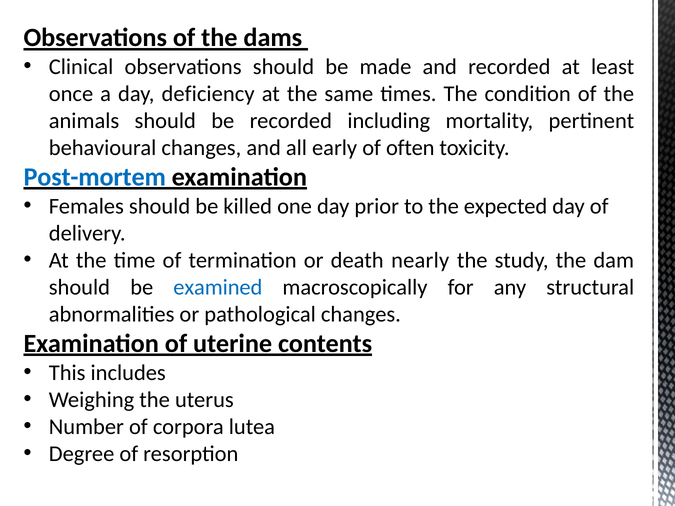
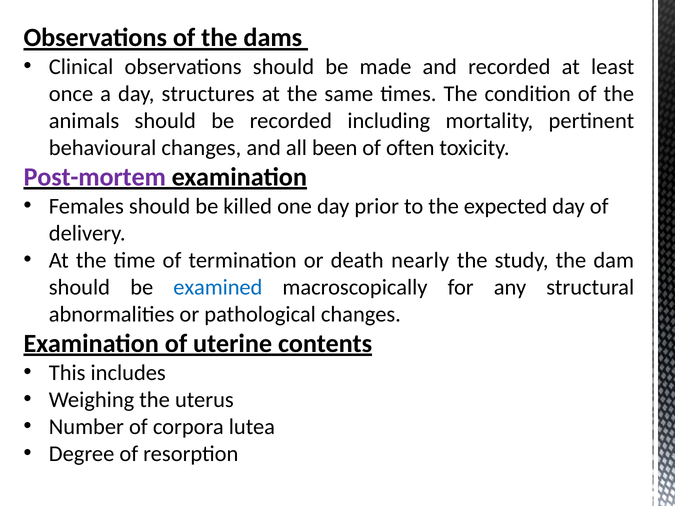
deficiency: deficiency -> structures (208, 94)
early: early -> been (335, 148)
Post-mortem colour: blue -> purple (95, 177)
